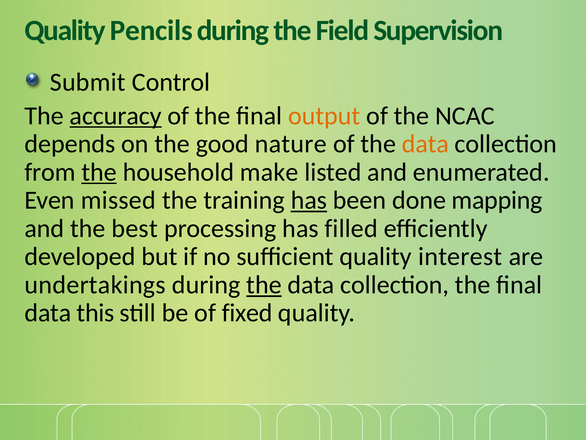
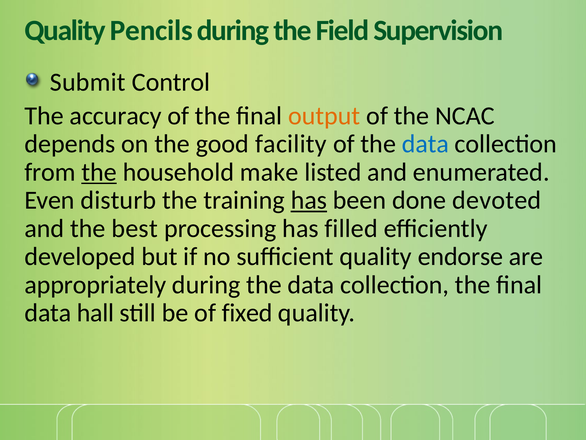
accuracy underline: present -> none (116, 116)
nature: nature -> facility (291, 144)
data colour: orange -> blue (425, 144)
missed: missed -> disturb (118, 200)
mapping: mapping -> devoted (497, 200)
interest: interest -> endorse (460, 256)
undertakings: undertakings -> appropriately (95, 285)
the underline: present -> none (264, 285)
this: this -> hall (95, 313)
